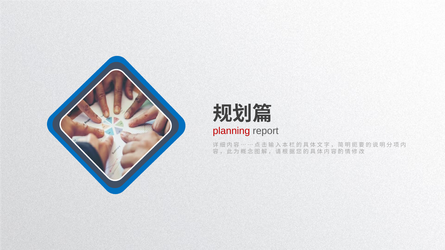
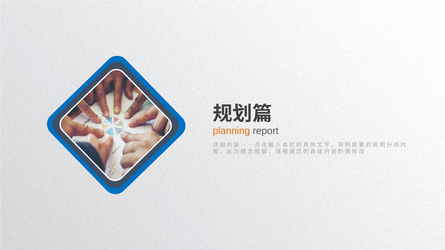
planning colour: red -> orange (231, 131)
